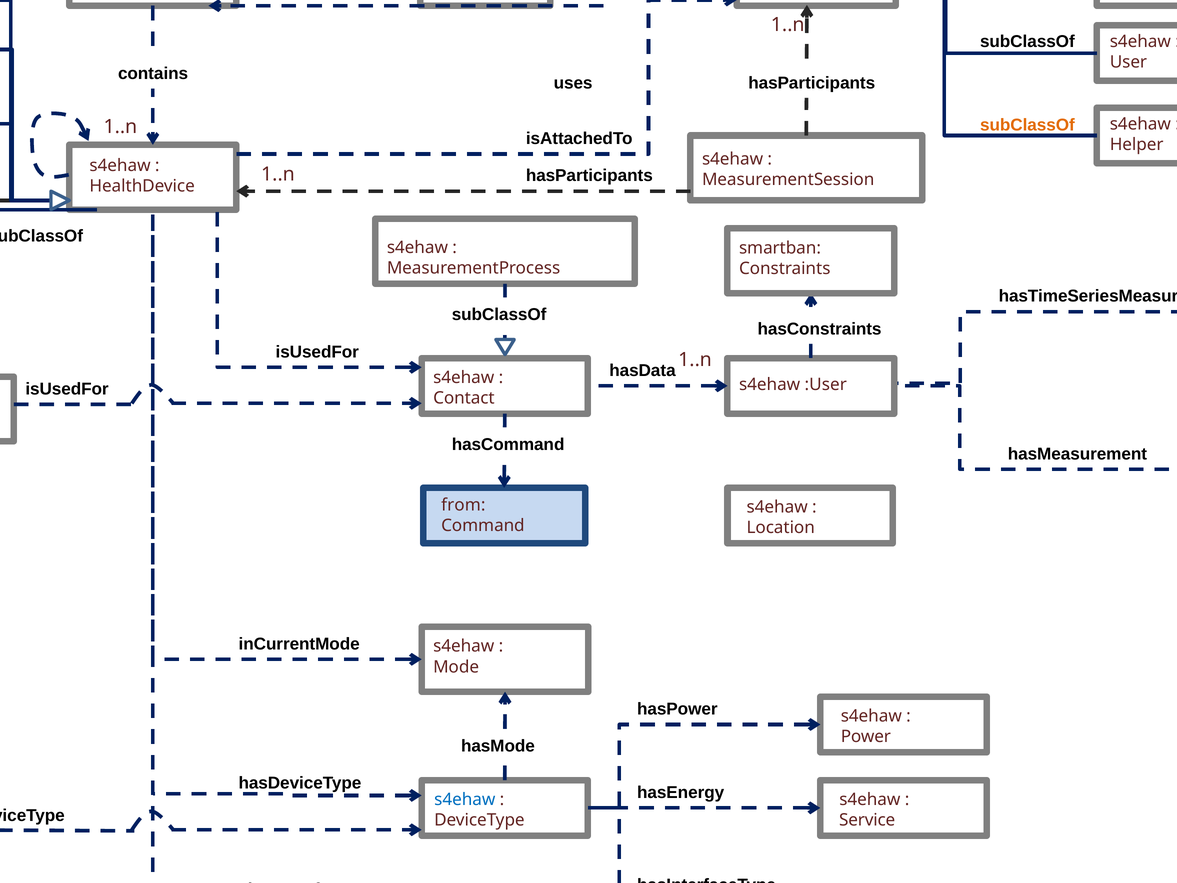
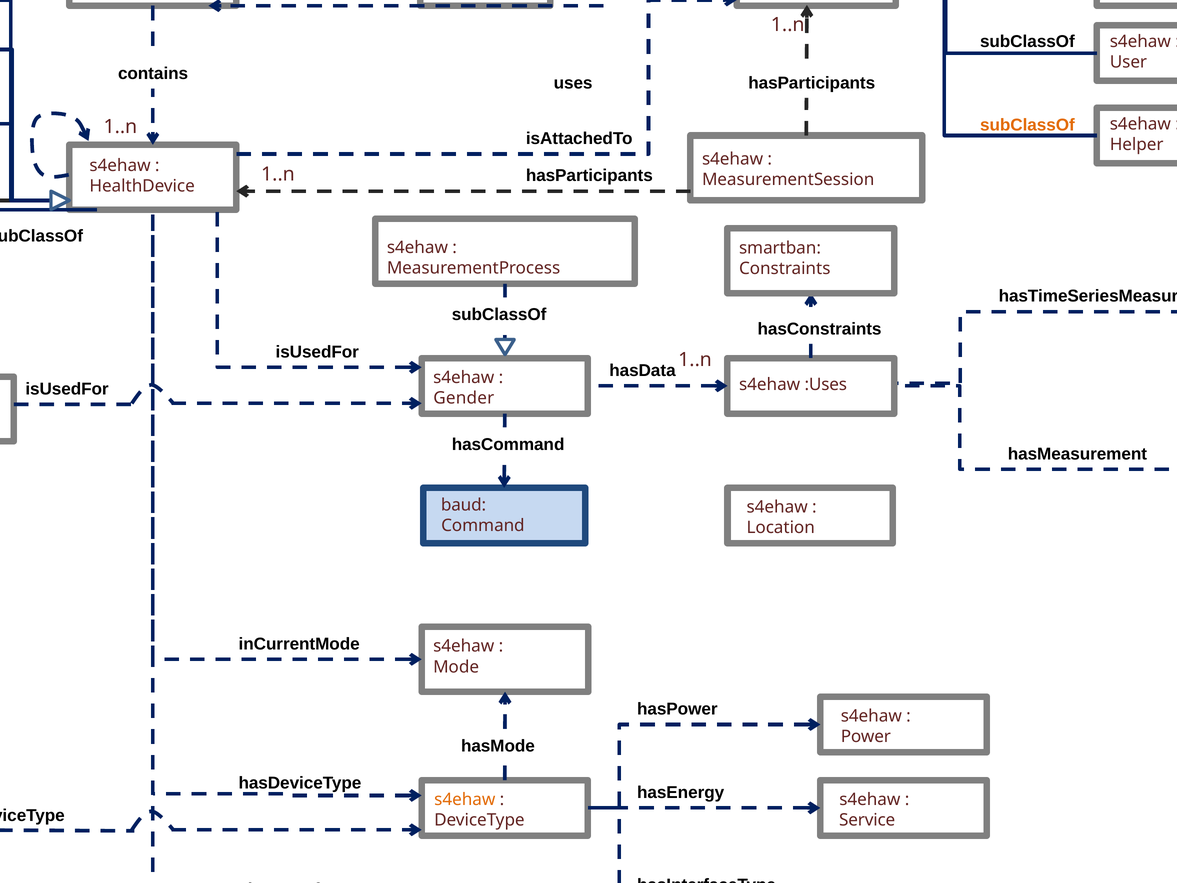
:User: :User -> :Uses (826, 384)
Contact: Contact -> Gender (464, 398)
from: from -> baud (464, 505)
s4ehaw colour: blue -> orange (465, 799)
